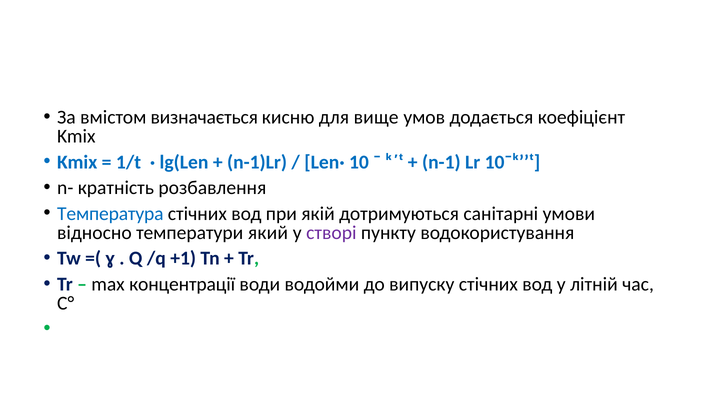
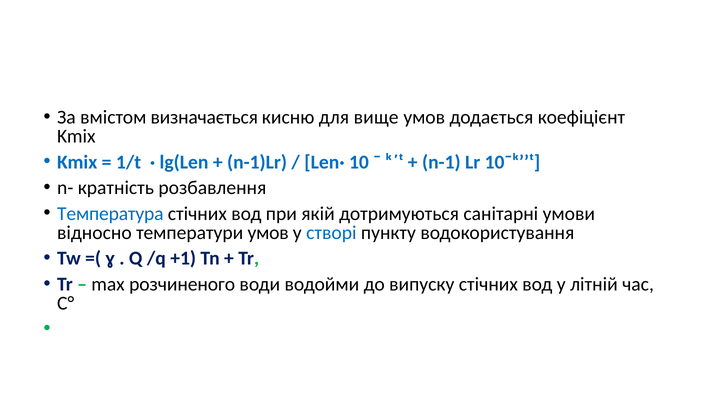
температури який: який -> умов (268, 233)
створі colour: purple -> blue (331, 233)
концентрації: концентрації -> розчиненого (182, 284)
